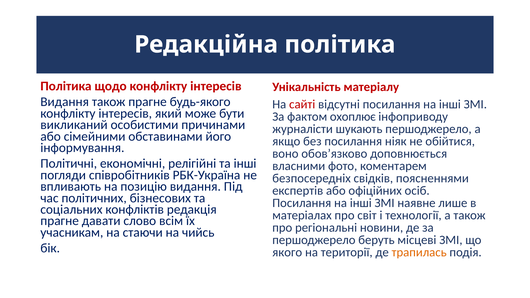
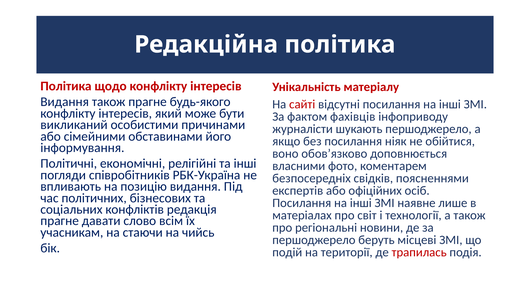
охоплює: охоплює -> фахівців (353, 117)
якого: якого -> подій (287, 252)
трапилась colour: orange -> red (419, 252)
